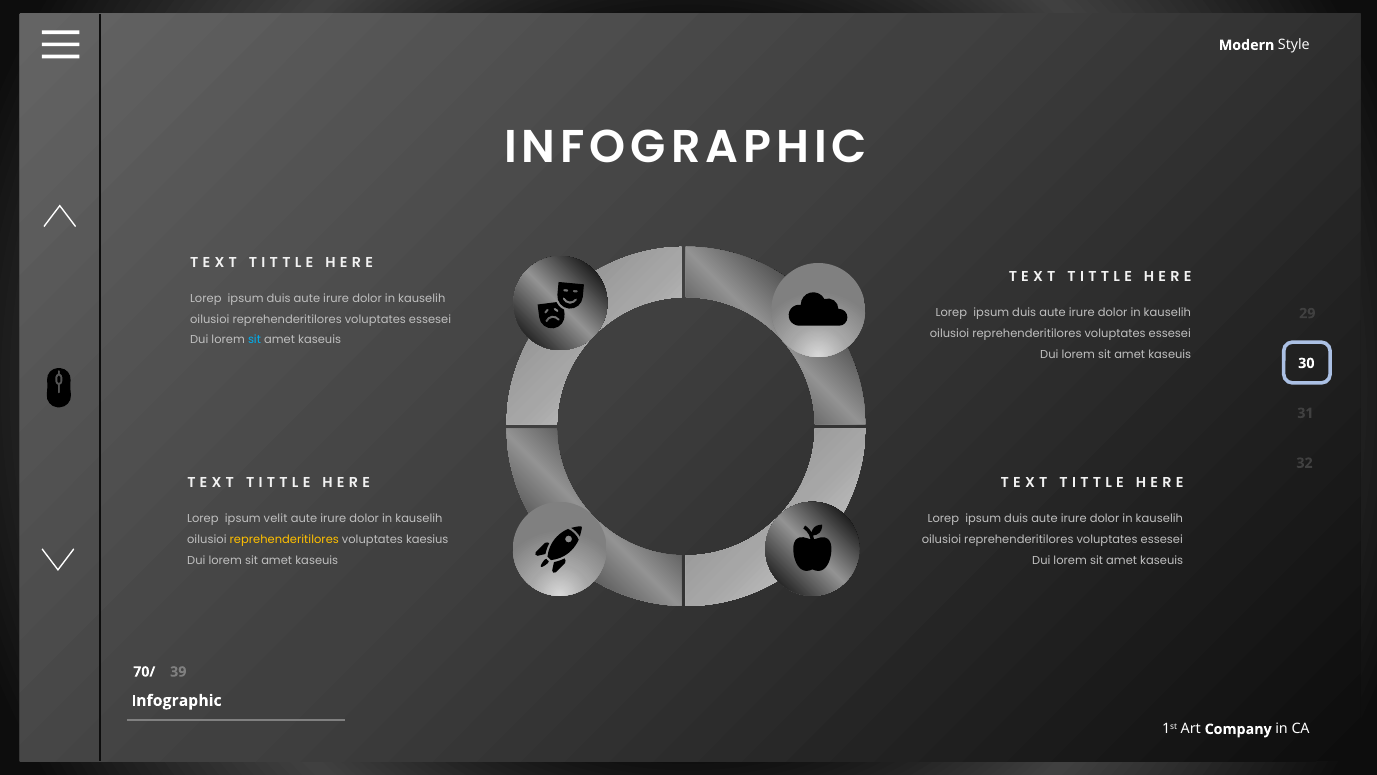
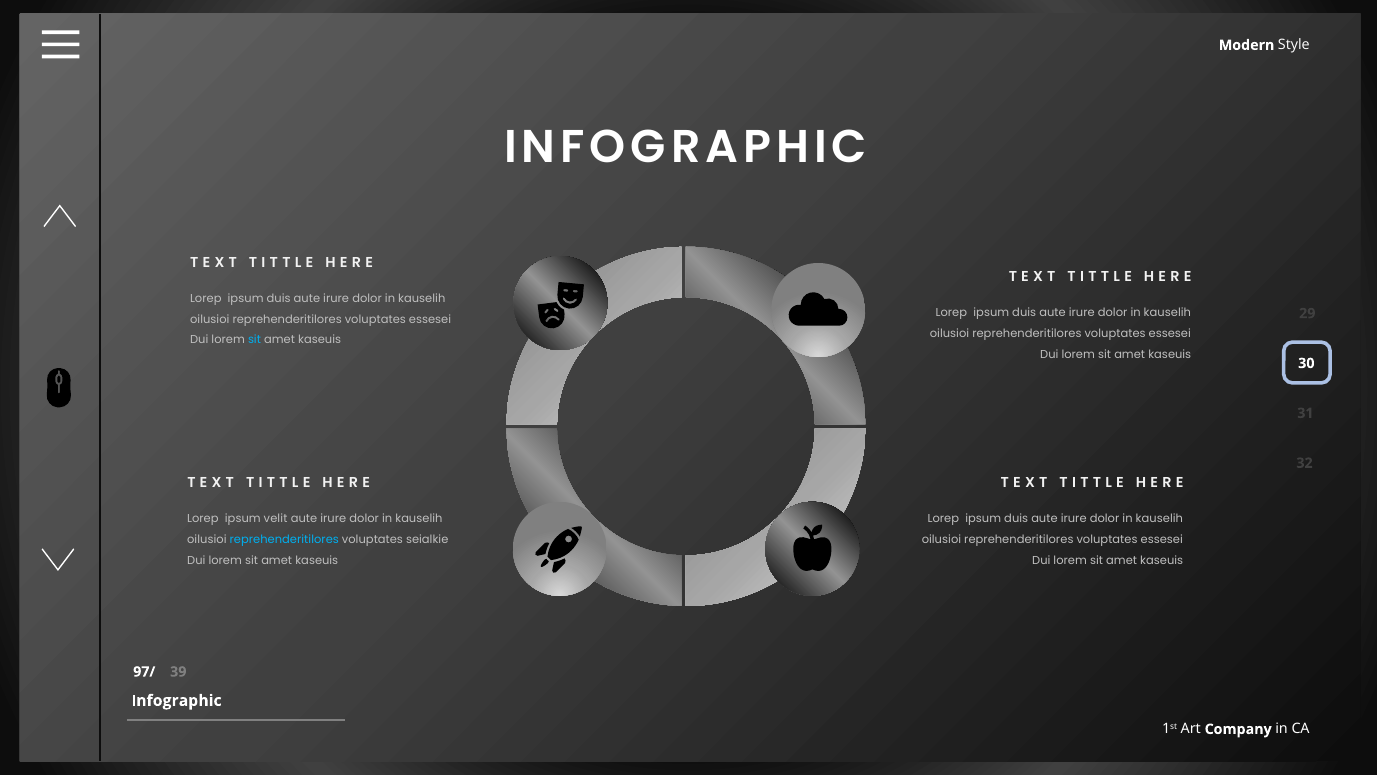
reprehenderitilores colour: yellow -> light blue (284, 539)
kaesius: kaesius -> seialkie (427, 539)
70/: 70/ -> 97/ (144, 671)
